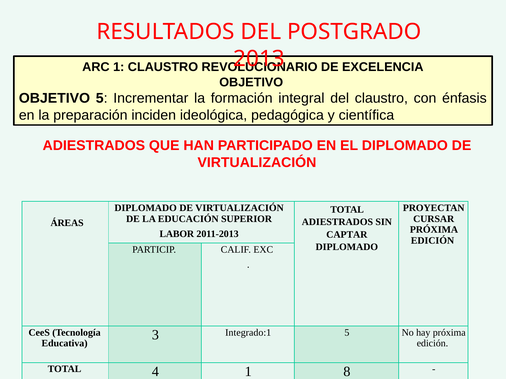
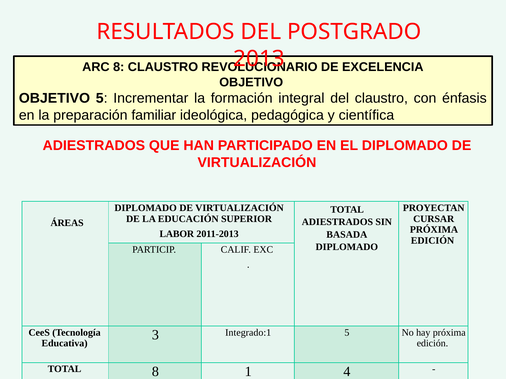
ARC 1: 1 -> 8 (119, 67)
inciden: inciden -> familiar (154, 115)
CAPTAR: CAPTAR -> BASADA (347, 235)
TOTAL 4: 4 -> 8 (155, 372)
8: 8 -> 4 (347, 372)
